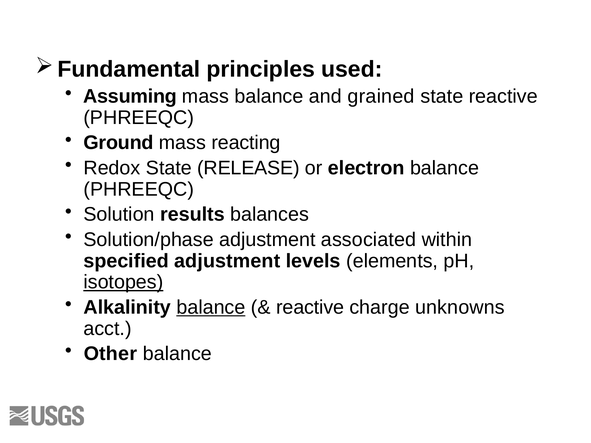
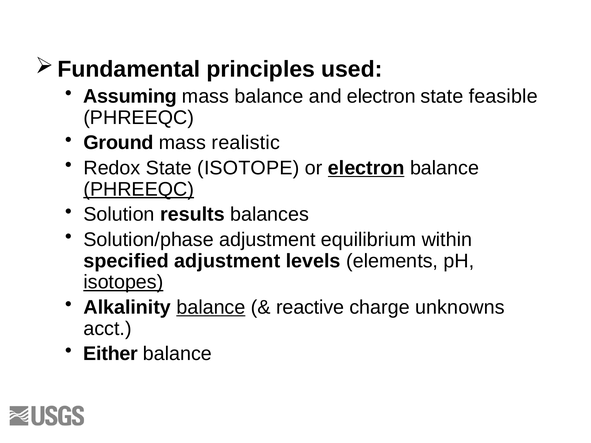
and grained: grained -> electron (381, 96)
state reactive: reactive -> feasible (503, 96)
reacting: reacting -> realistic (246, 143)
RELEASE: RELEASE -> ISOTOPE (248, 168)
electron underline: none -> present (366, 168)
PHREEQC underline: none -> present (139, 189)
associated: associated -> equilibrium (369, 240)
Other: Other -> Either (111, 354)
